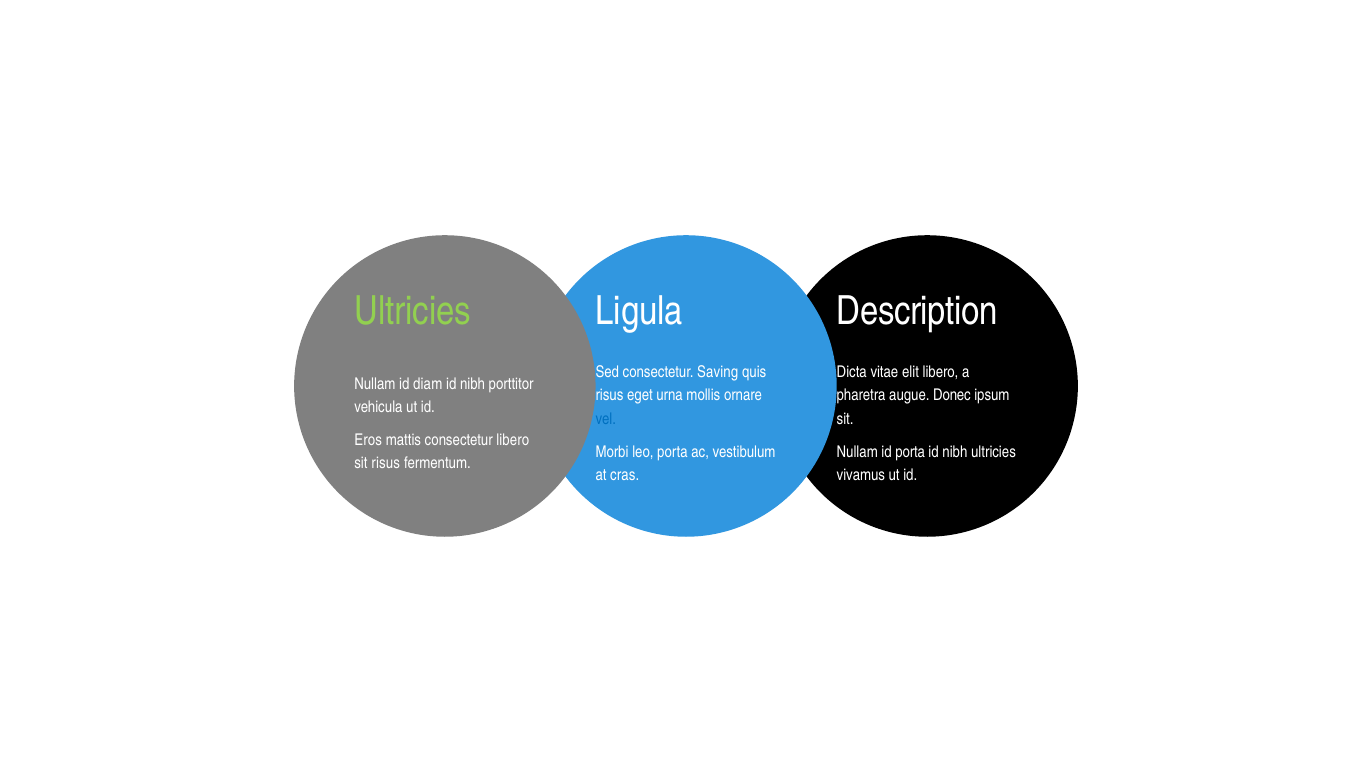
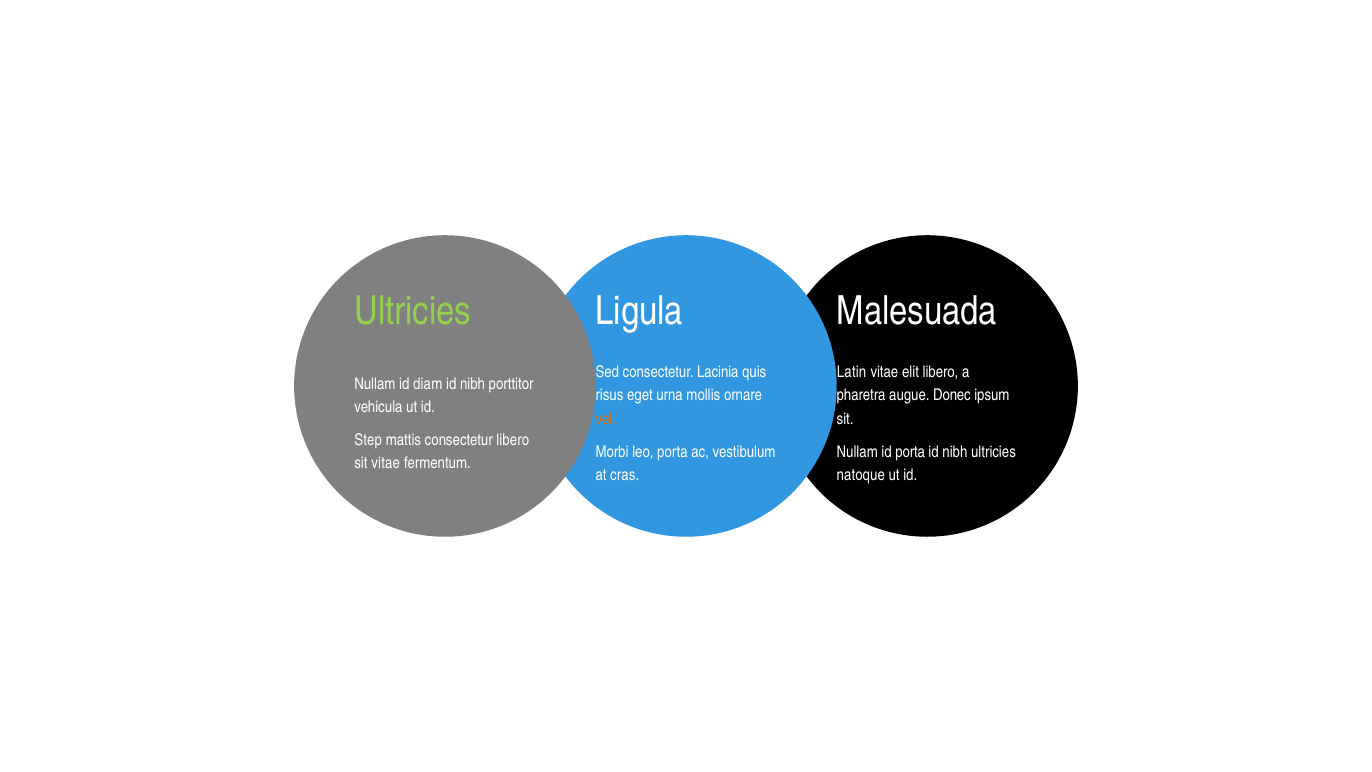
Description: Description -> Malesuada (917, 311)
Saving: Saving -> Lacinia (718, 372)
Dicta: Dicta -> Latin (852, 372)
vel colour: blue -> orange (606, 419)
Eros: Eros -> Step (368, 440)
sit risus: risus -> vitae (386, 463)
vivamus: vivamus -> natoque (861, 475)
